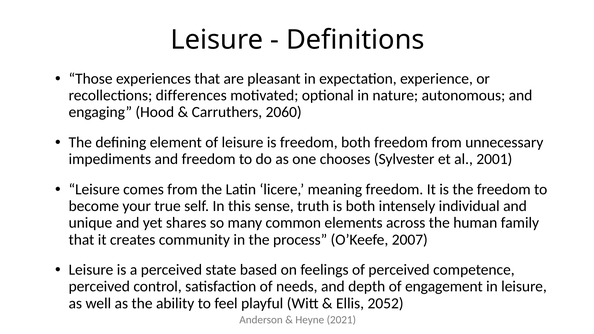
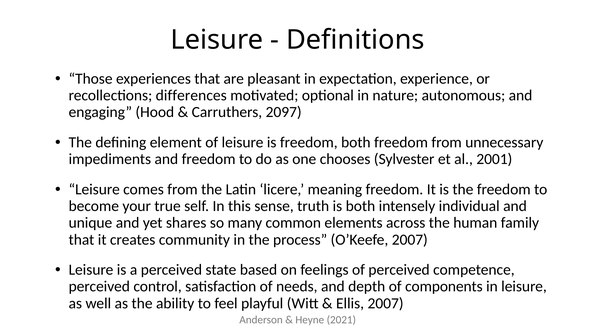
2060: 2060 -> 2097 (284, 112)
engagement: engagement -> components (444, 287)
Ellis 2052: 2052 -> 2007 (386, 303)
